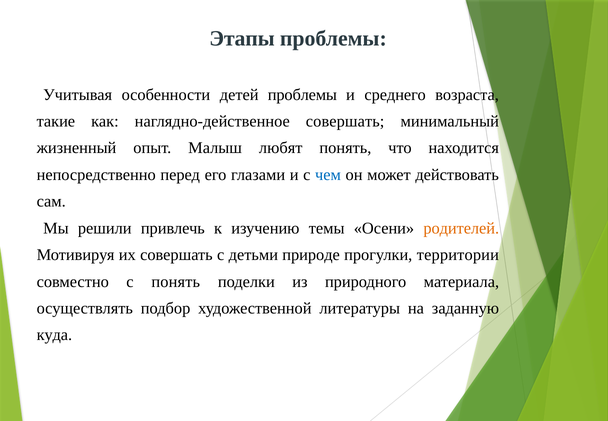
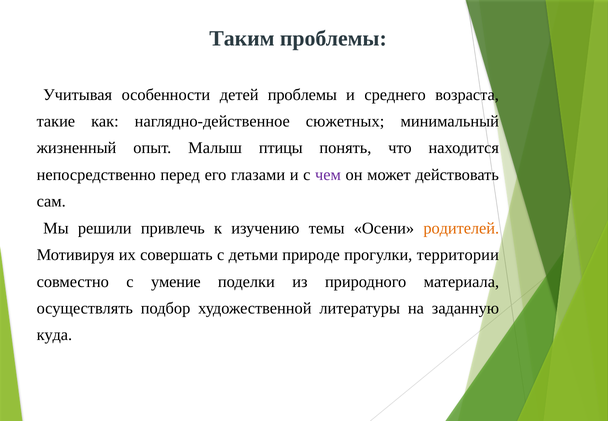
Этапы: Этапы -> Таким (242, 39)
наглядно-действенное совершать: совершать -> сюжетных (345, 121)
любят: любят -> птицы (281, 148)
чем colour: blue -> purple (328, 175)
с понять: понять -> умение (176, 282)
